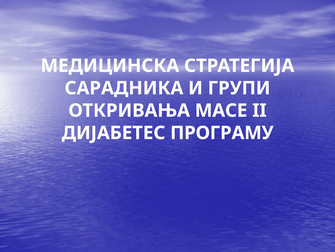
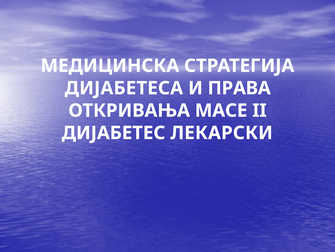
САРАДНИКА: САРАДНИКА -> ДИЈАБЕТЕСА (124, 88)
ГРУПИ: ГРУПИ -> ПРАВА (239, 88)
ПРОГРАМУ: ПРОГРАМУ -> ЛЕКАРСКИ (222, 133)
